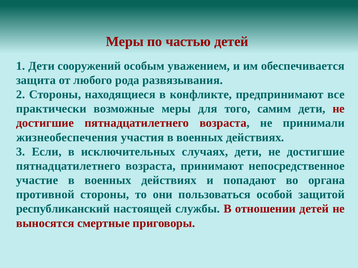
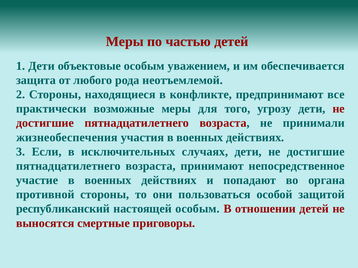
сооружений: сооружений -> объектовые (89, 66)
развязывания: развязывания -> неотъемлемой (183, 80)
самим: самим -> угрозу (274, 109)
настоящей службы: службы -> особым (198, 209)
